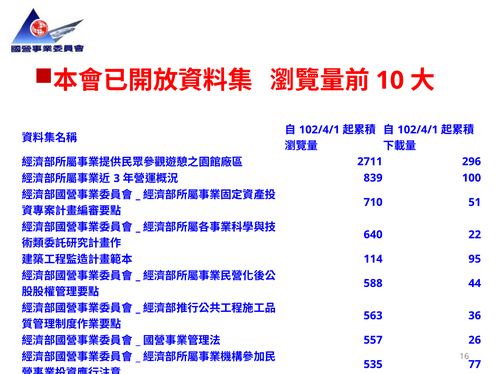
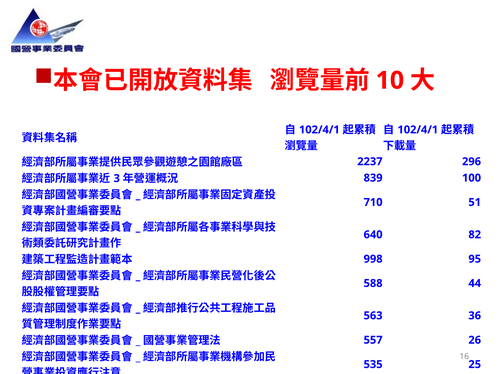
2711: 2711 -> 2237 (370, 162)
22: 22 -> 82 (475, 235)
114: 114 -> 998 (373, 259)
77: 77 -> 25 (475, 365)
